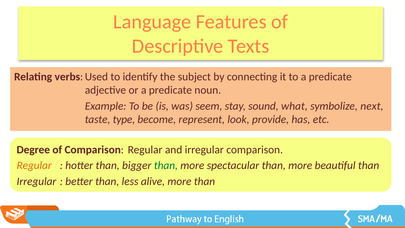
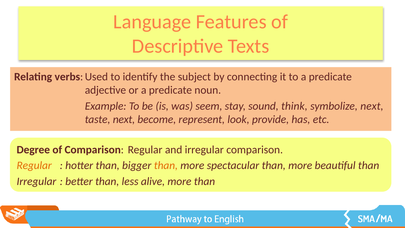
what: what -> think (294, 106)
taste type: type -> next (124, 119)
than colour: green -> orange (166, 165)
